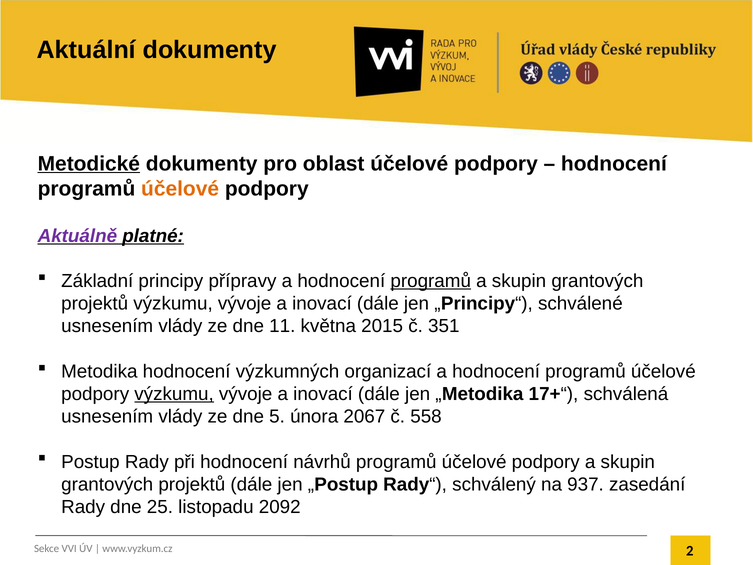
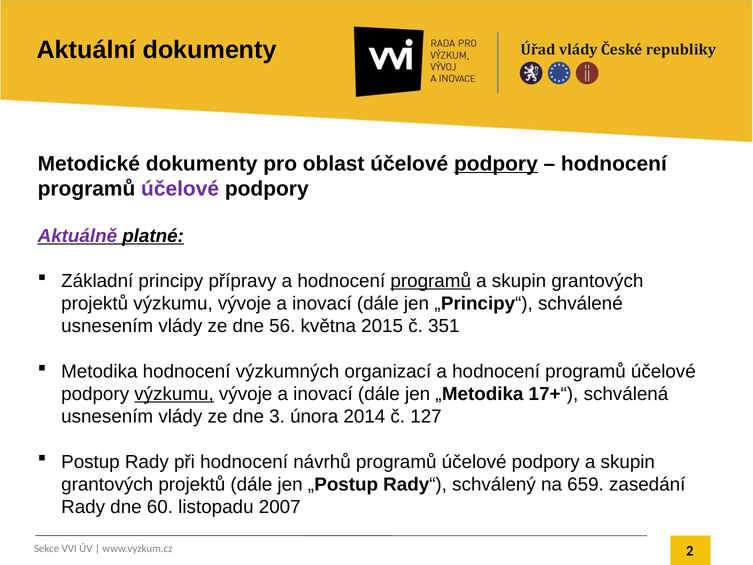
Metodické underline: present -> none (89, 164)
podpory underline: none -> present (496, 164)
účelové colour: orange -> purple (180, 189)
11: 11 -> 56 (282, 326)
5: 5 -> 3 (277, 416)
2067: 2067 -> 2014 (364, 416)
558: 558 -> 127 (426, 416)
937: 937 -> 659 (586, 484)
25: 25 -> 60 (160, 507)
2092: 2092 -> 2007 (280, 507)
